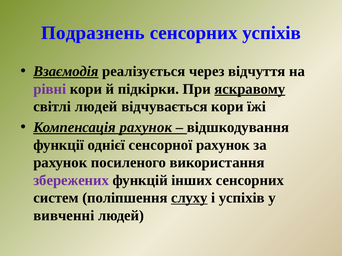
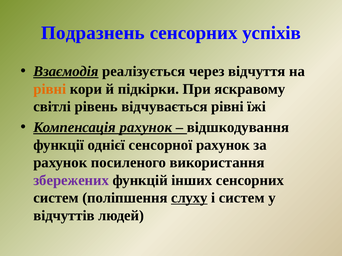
рівні colour: purple -> orange (50, 89)
яскравому underline: present -> none (250, 89)
світлі людей: людей -> рівень (96, 107)
відчувається кори: кори -> рівні (227, 107)
і успіхів: успіхів -> систем (242, 198)
вивченні: вивченні -> відчуттів (64, 216)
